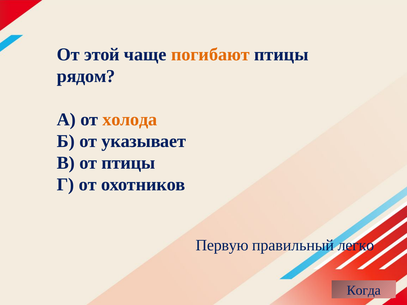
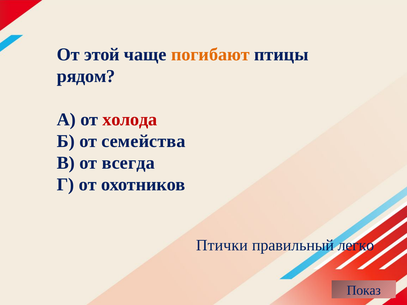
холода colour: orange -> red (130, 120)
указывает: указывает -> семейства (144, 141)
от птицы: птицы -> всегда (128, 163)
Первую: Первую -> Птички (222, 245)
Когда: Когда -> Показ (364, 291)
